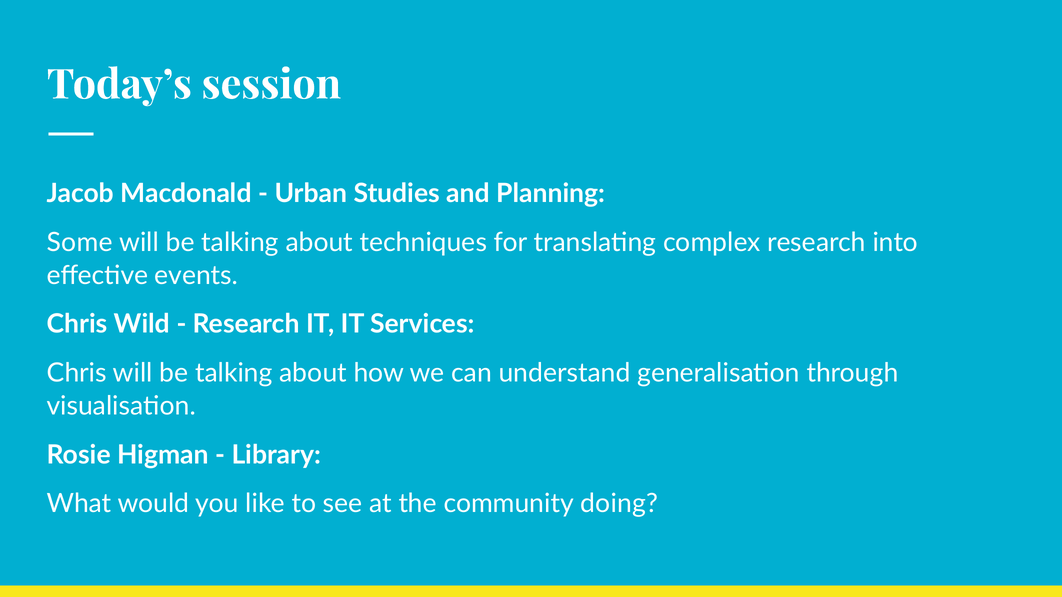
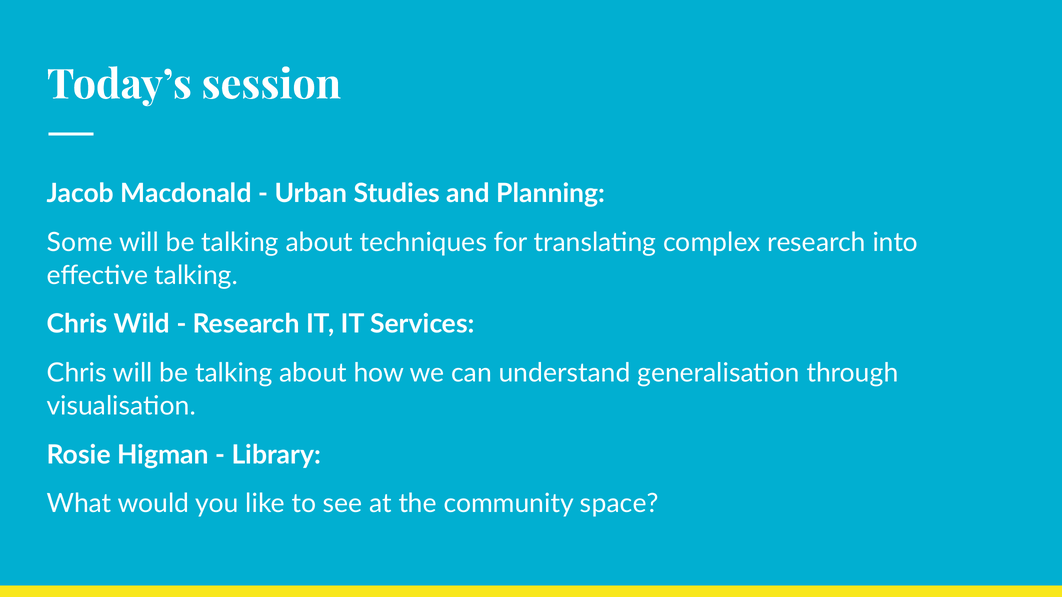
effective events: events -> talking (196, 276)
doing: doing -> space (619, 504)
